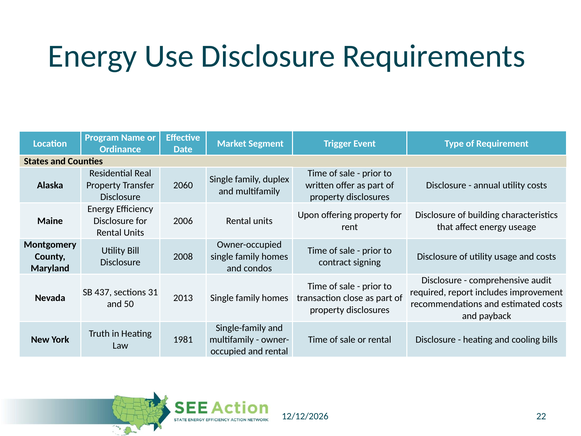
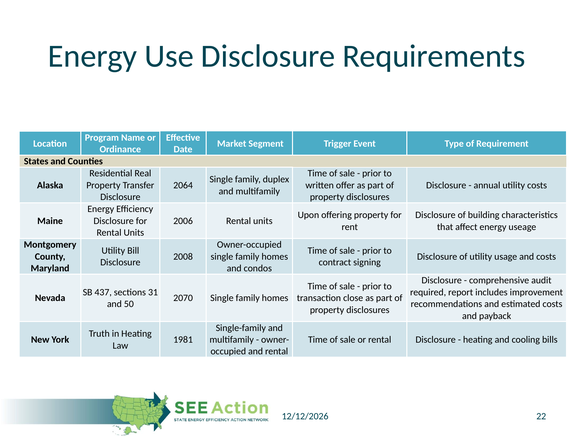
2060: 2060 -> 2064 (183, 185)
2013: 2013 -> 2070 (183, 298)
